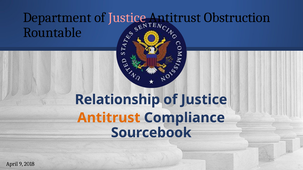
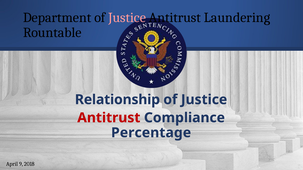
Obstruction: Obstruction -> Laundering (237, 18)
Antitrust colour: orange -> red (109, 118)
Sourcebook: Sourcebook -> Percentage (151, 133)
